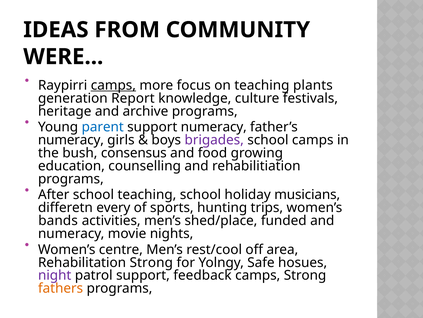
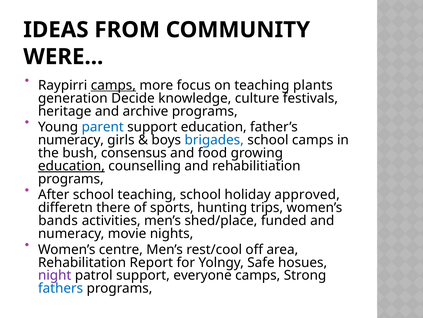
Report: Report -> Decide (133, 98)
support numeracy: numeracy -> education (214, 127)
brigades colour: purple -> blue (214, 140)
education underline: none -> present (71, 166)
musicians: musicians -> approved (307, 194)
every: every -> there (113, 207)
Rehabilitation Strong: Strong -> Report (151, 262)
feedback: feedback -> everyone (203, 275)
fathers colour: orange -> blue (61, 288)
